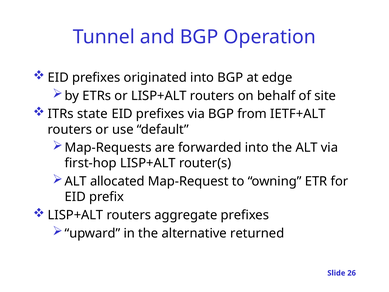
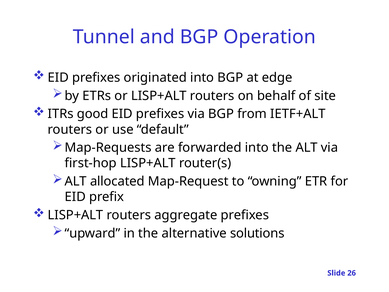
state: state -> good (93, 114)
returned: returned -> solutions (257, 233)
